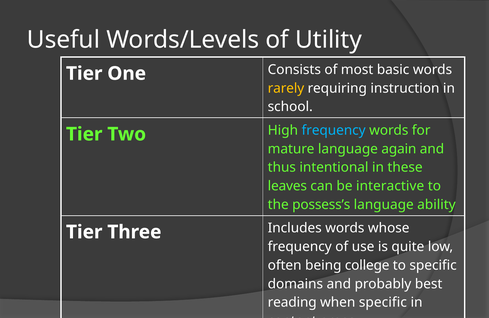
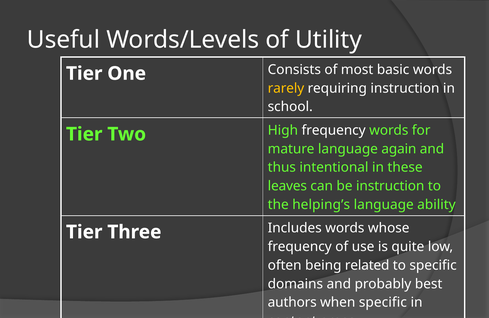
frequency colour: light blue -> white (334, 130)
be interactive: interactive -> instruction (390, 186)
possess’s: possess’s -> helping’s (321, 205)
college: college -> related (367, 265)
reading: reading -> authors (292, 302)
